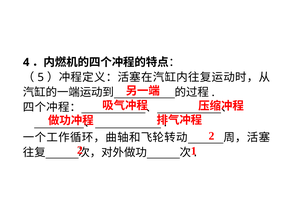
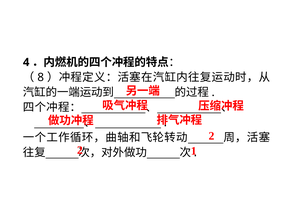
5: 5 -> 8 (41, 77)
